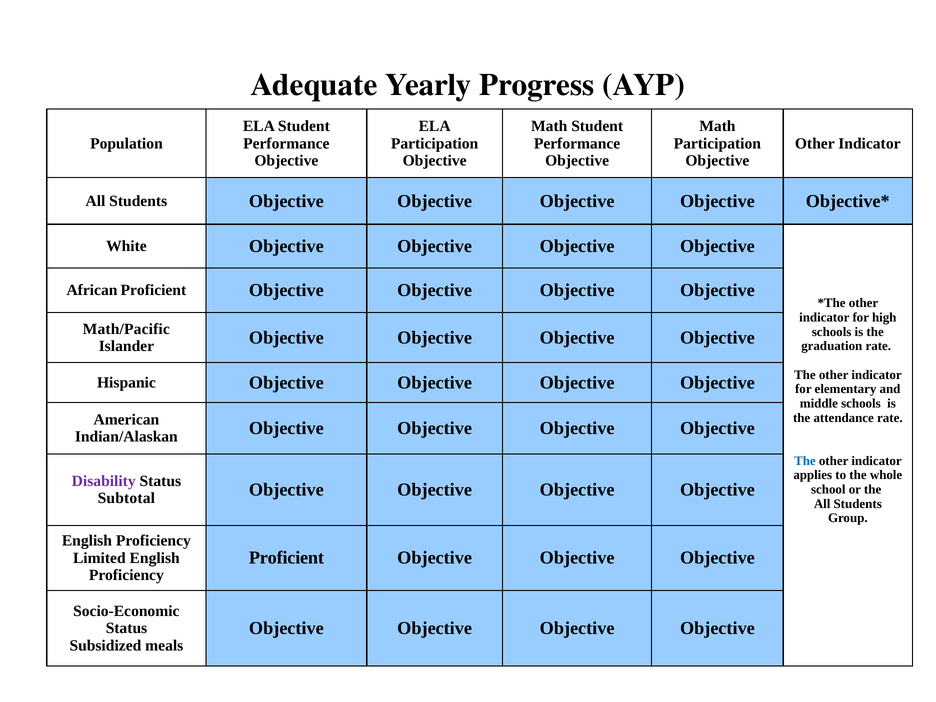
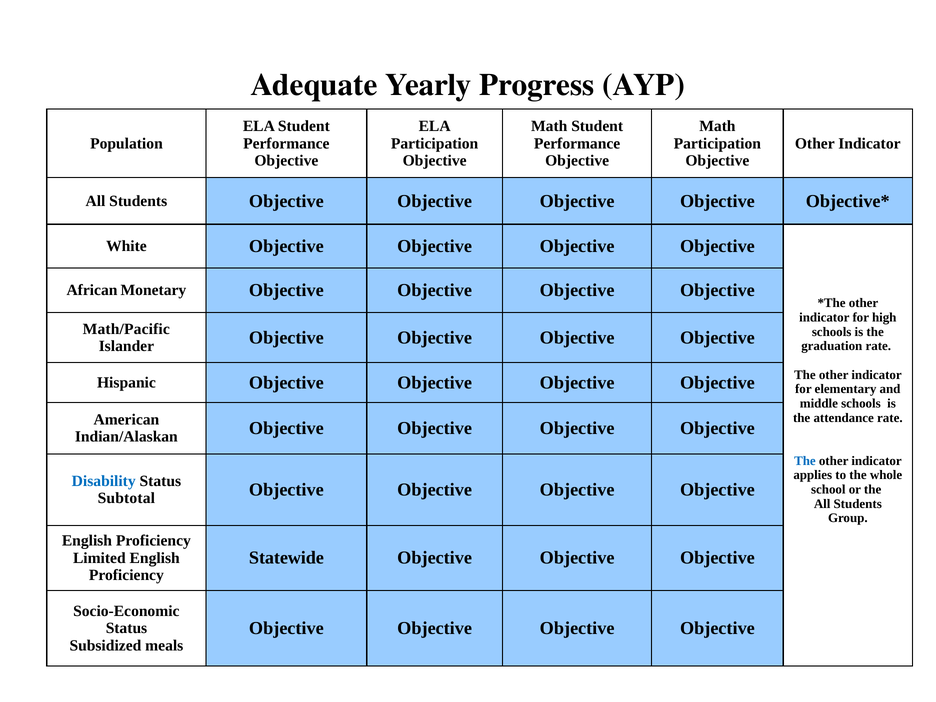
African Proficient: Proficient -> Monetary (153, 290)
Disability colour: purple -> blue (104, 481)
Proficient: Proficient -> Statewide (286, 558)
